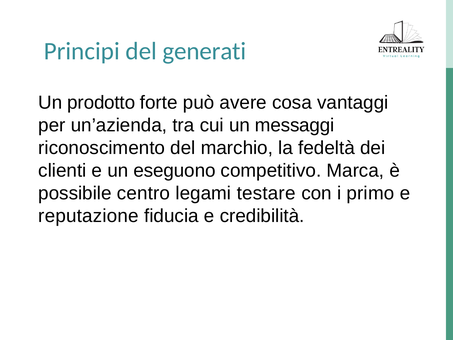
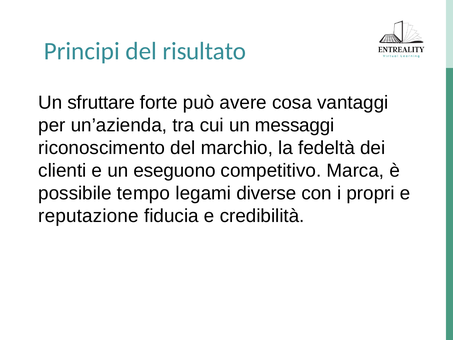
generati: generati -> risultato (204, 51)
prodotto: prodotto -> sfruttare (101, 103)
centro: centro -> tempo (143, 193)
testare: testare -> diverse (266, 193)
primo: primo -> propri (371, 193)
